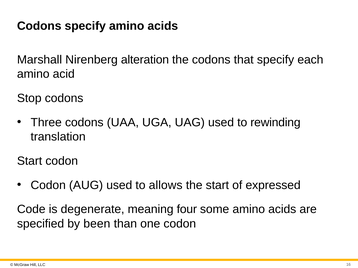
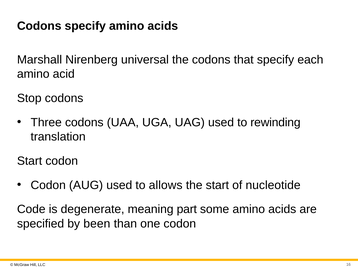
alteration: alteration -> universal (145, 60)
expressed: expressed -> nucleotide (273, 185)
four: four -> part (187, 210)
